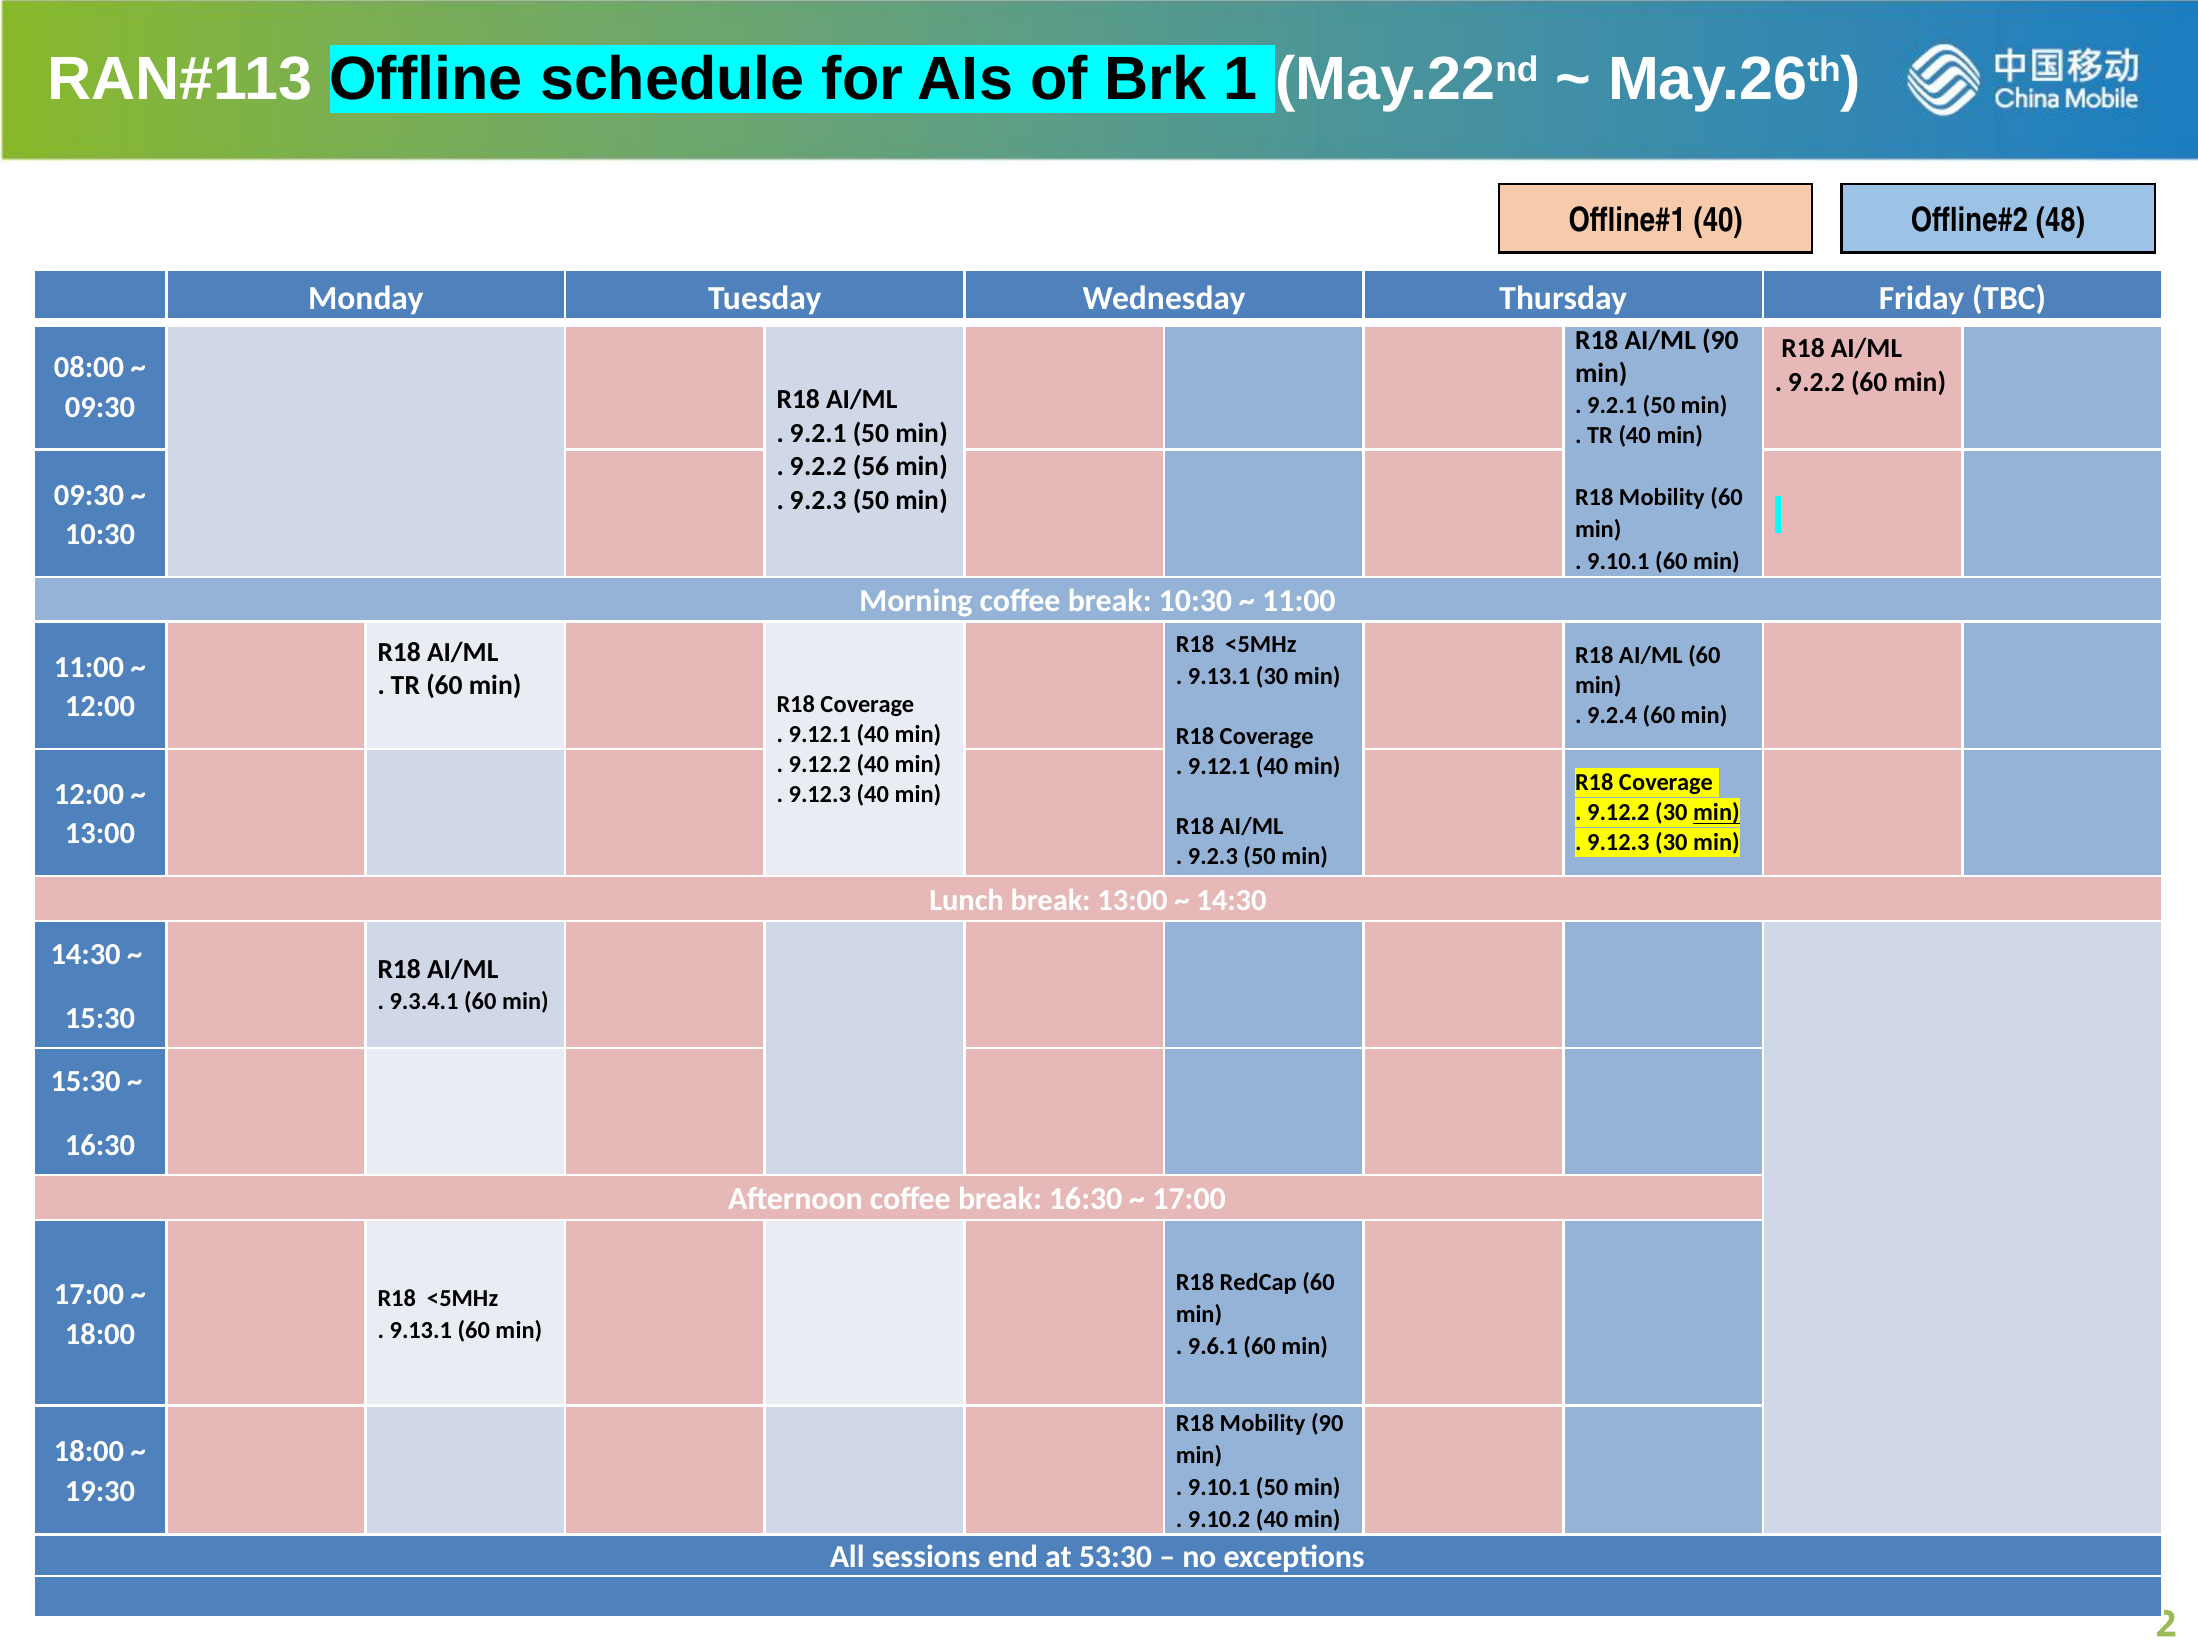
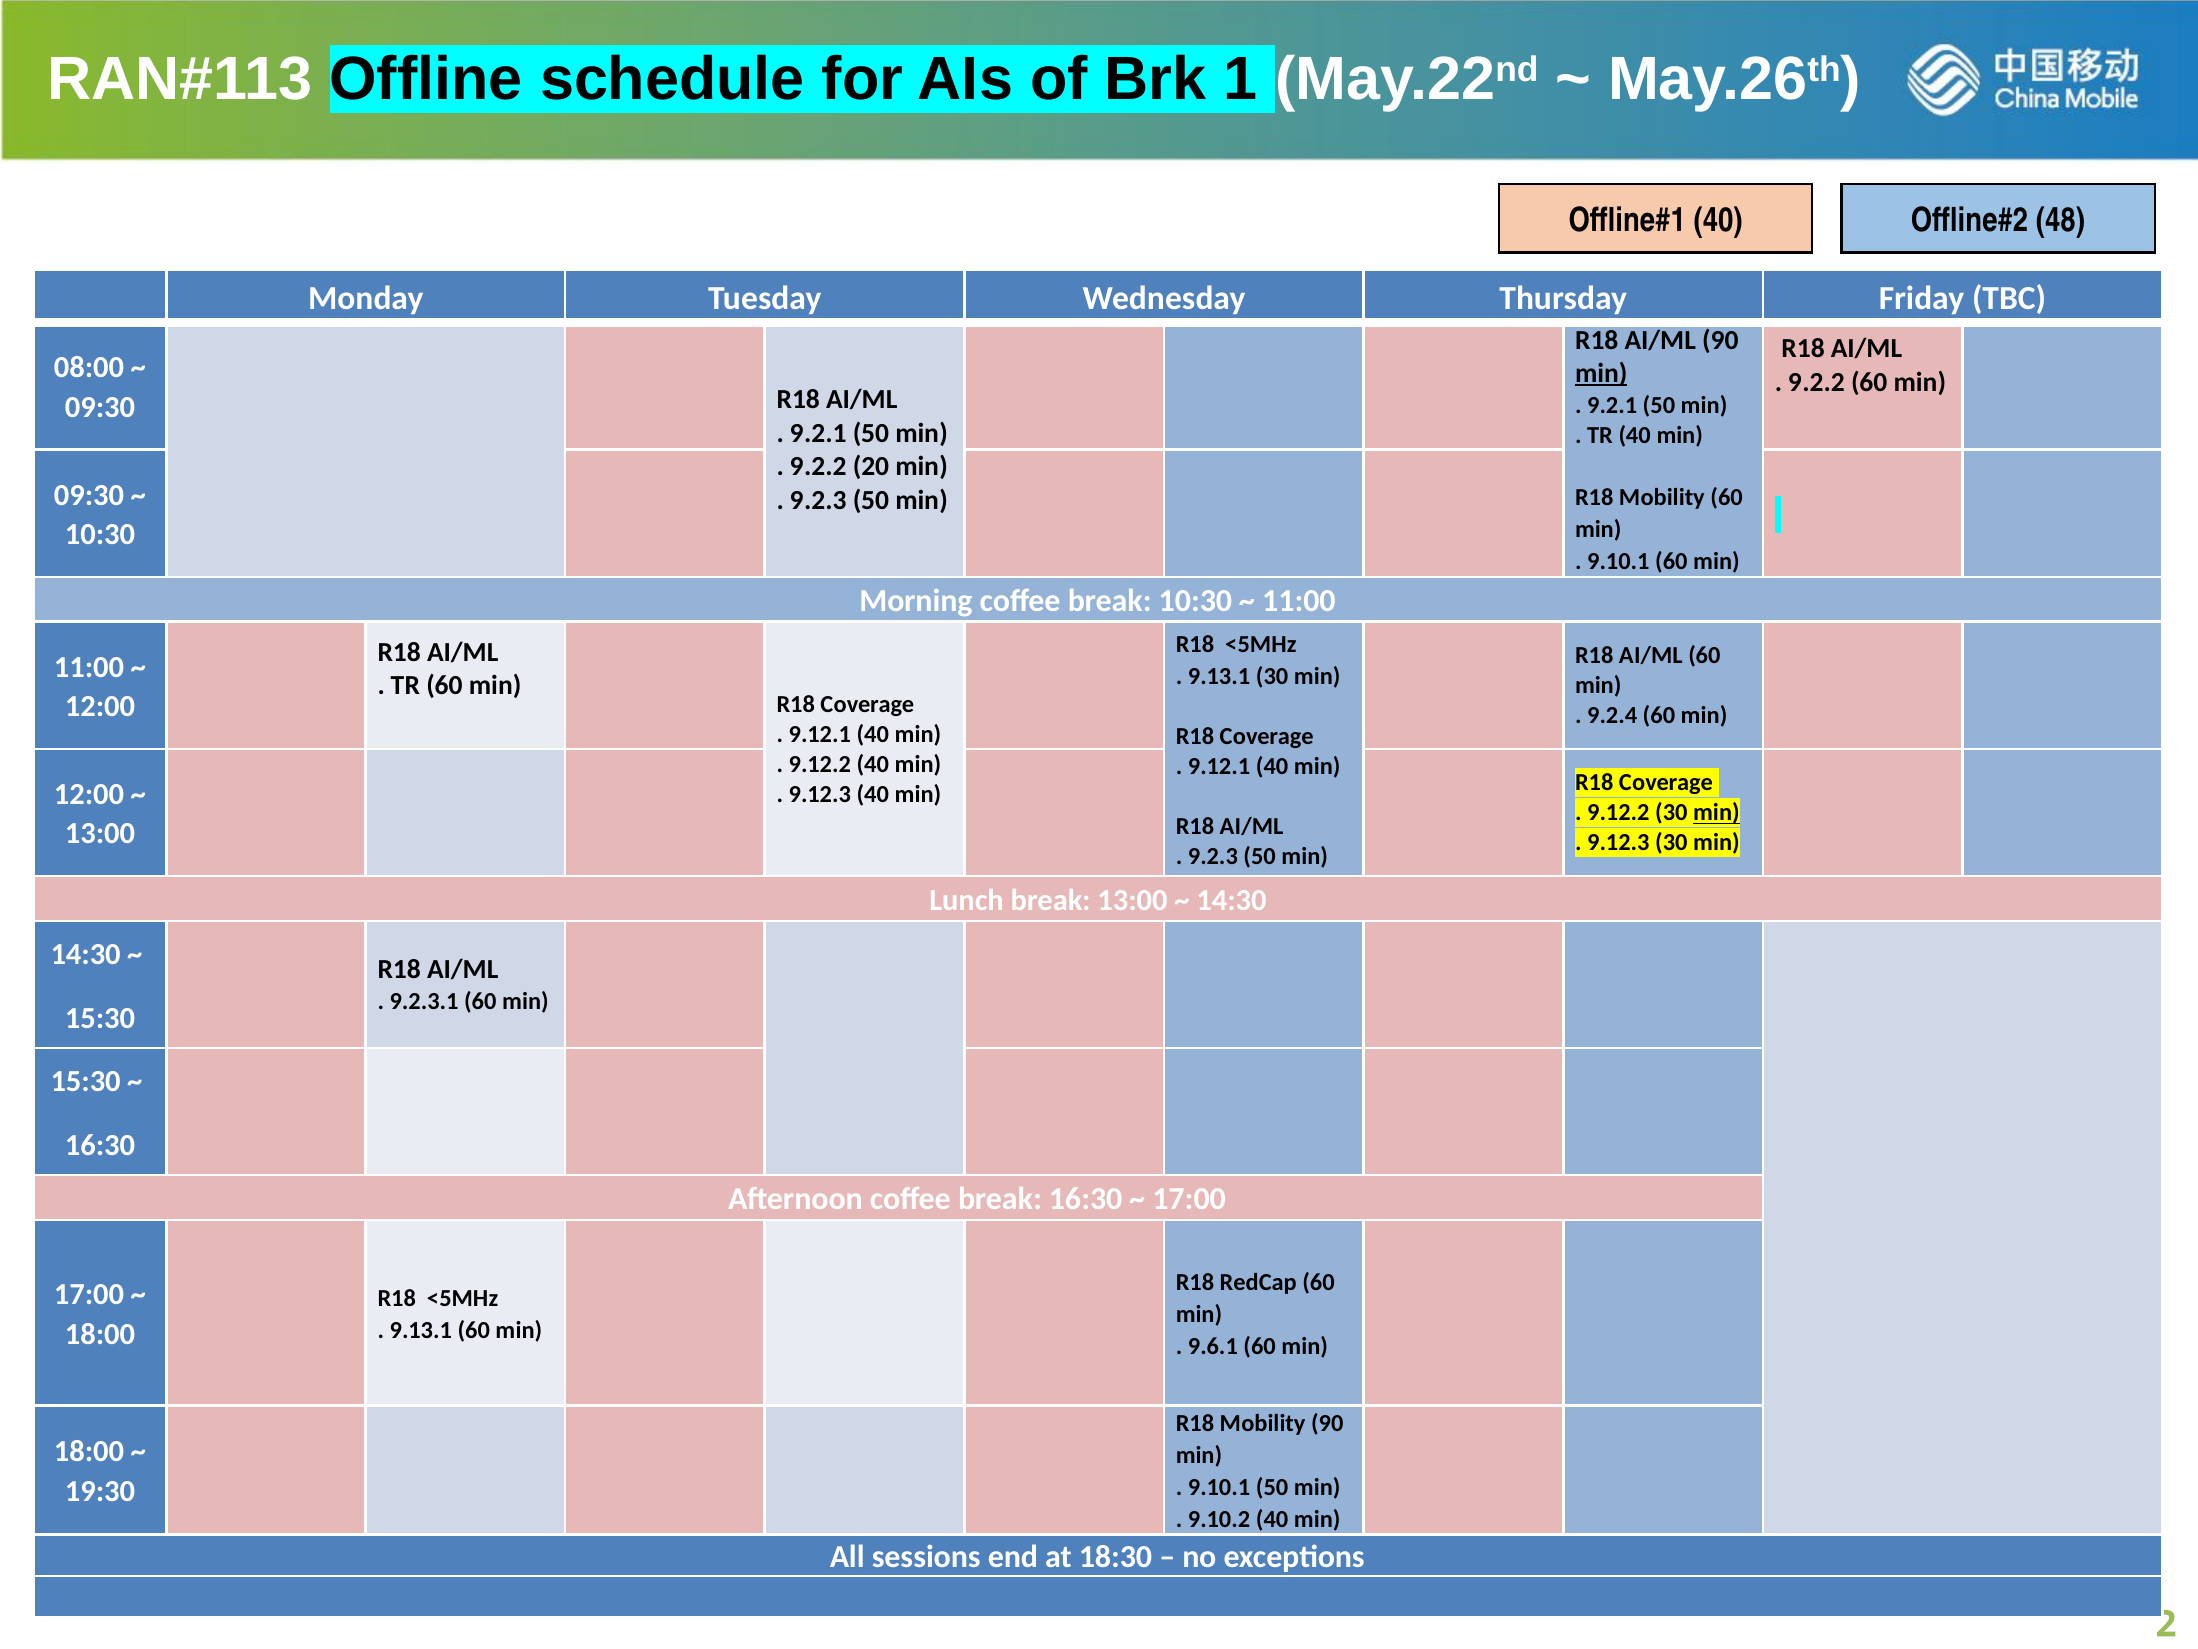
min underline: none -> present (1601, 373)
56: 56 -> 20 (871, 467)
9.3.4.1: 9.3.4.1 -> 9.2.3.1 (424, 1001)
53:30: 53:30 -> 18:30 (1115, 1556)
